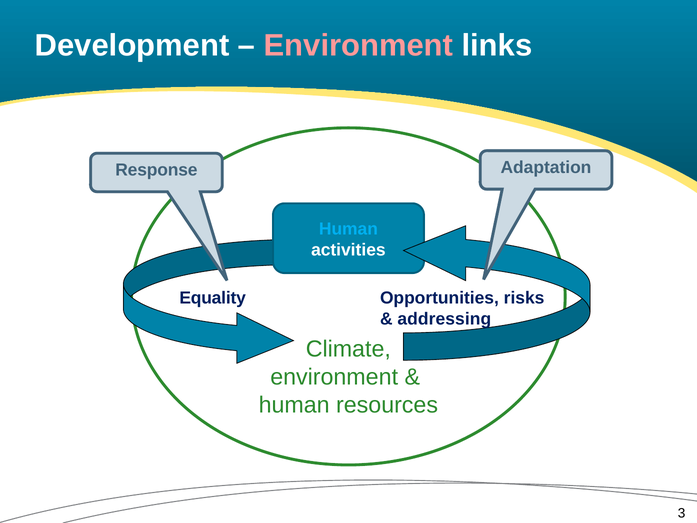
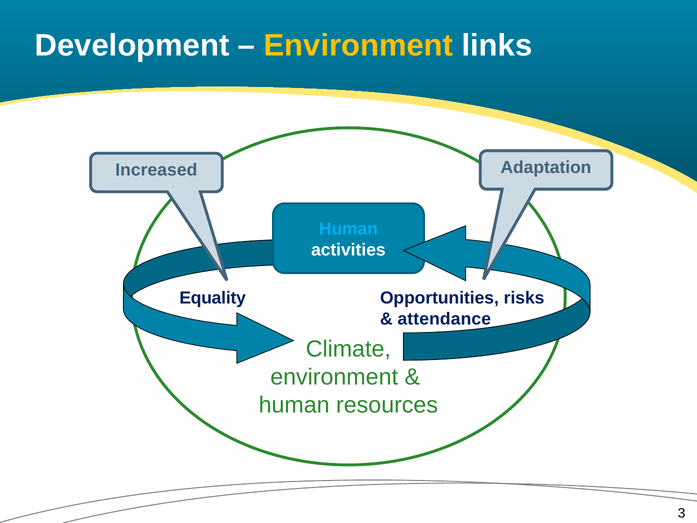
Environment colour: pink -> yellow (358, 46)
Response: Response -> Increased (156, 170)
addressing: addressing -> attendance (444, 319)
